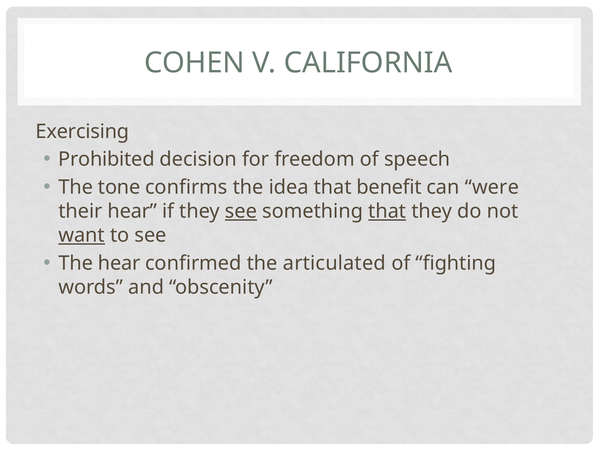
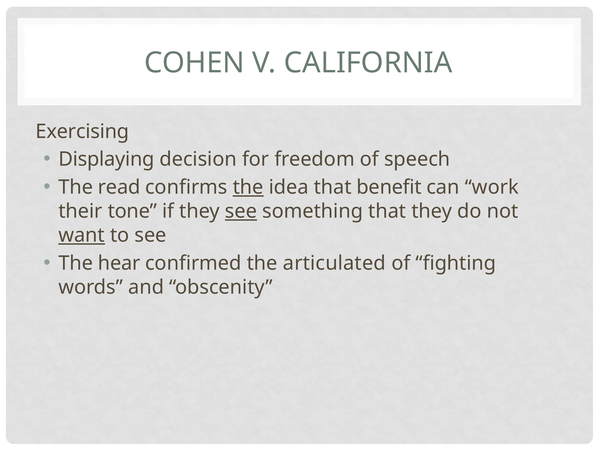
Prohibited: Prohibited -> Displaying (106, 159)
tone: tone -> read (119, 187)
the underline: none -> present (248, 187)
were: were -> work (492, 187)
their hear: hear -> tone (132, 211)
that underline: present -> none (387, 211)
